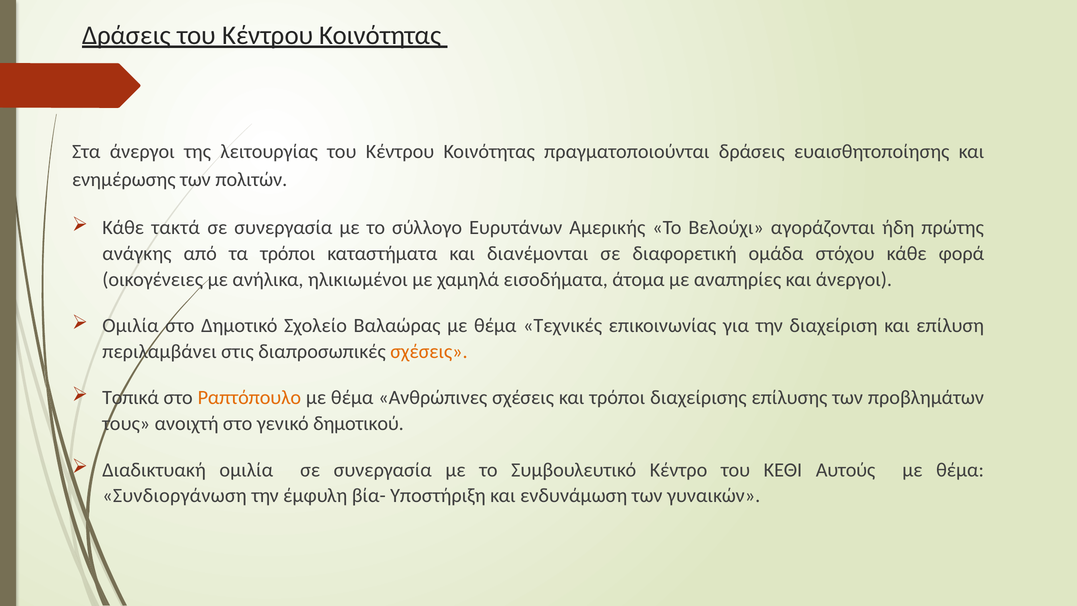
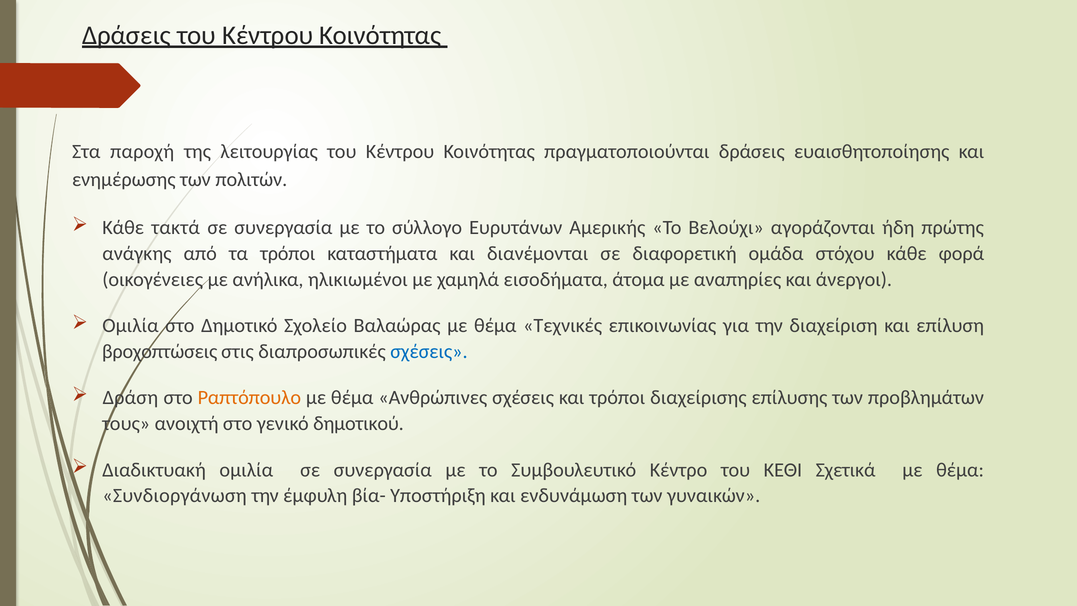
Στα άνεργοι: άνεργοι -> παροχή (142, 151)
περιλαμβάνει: περιλαμβάνει -> βροχοπτώσεις (160, 352)
σχέσεις colour: orange -> blue (429, 352)
Τοπικά: Τοπικά -> Δράση (130, 398)
Αυτούς: Αυτούς -> Σχετικά (846, 470)
